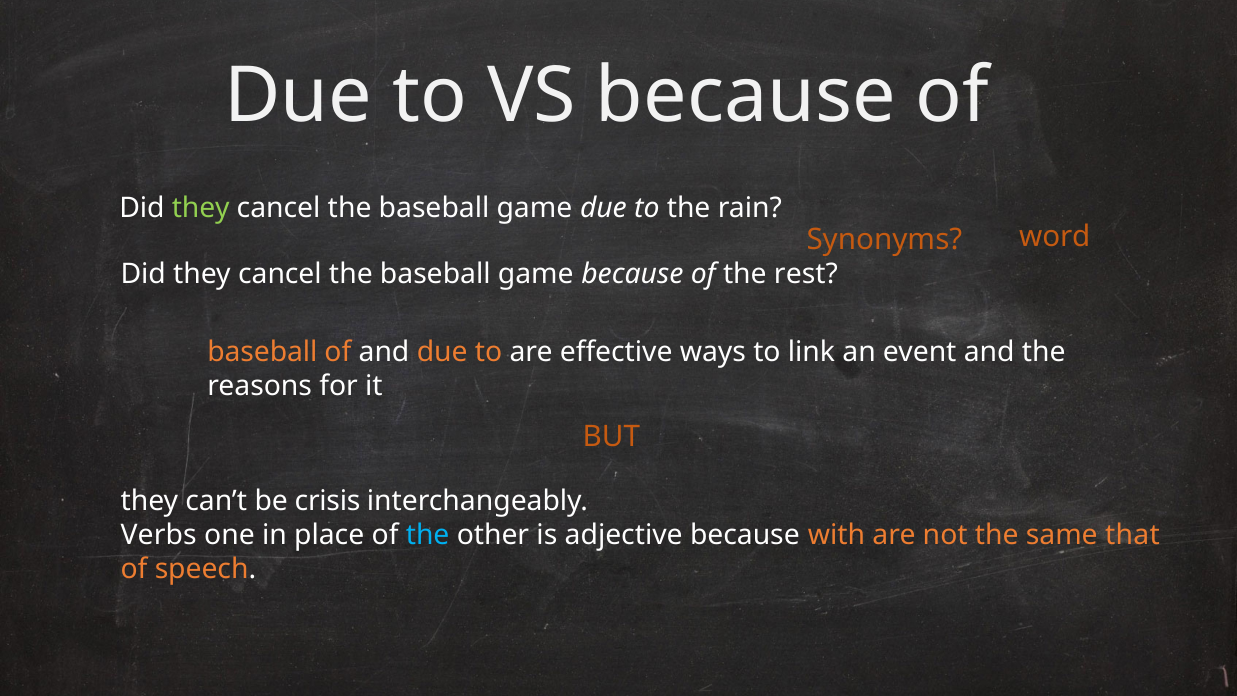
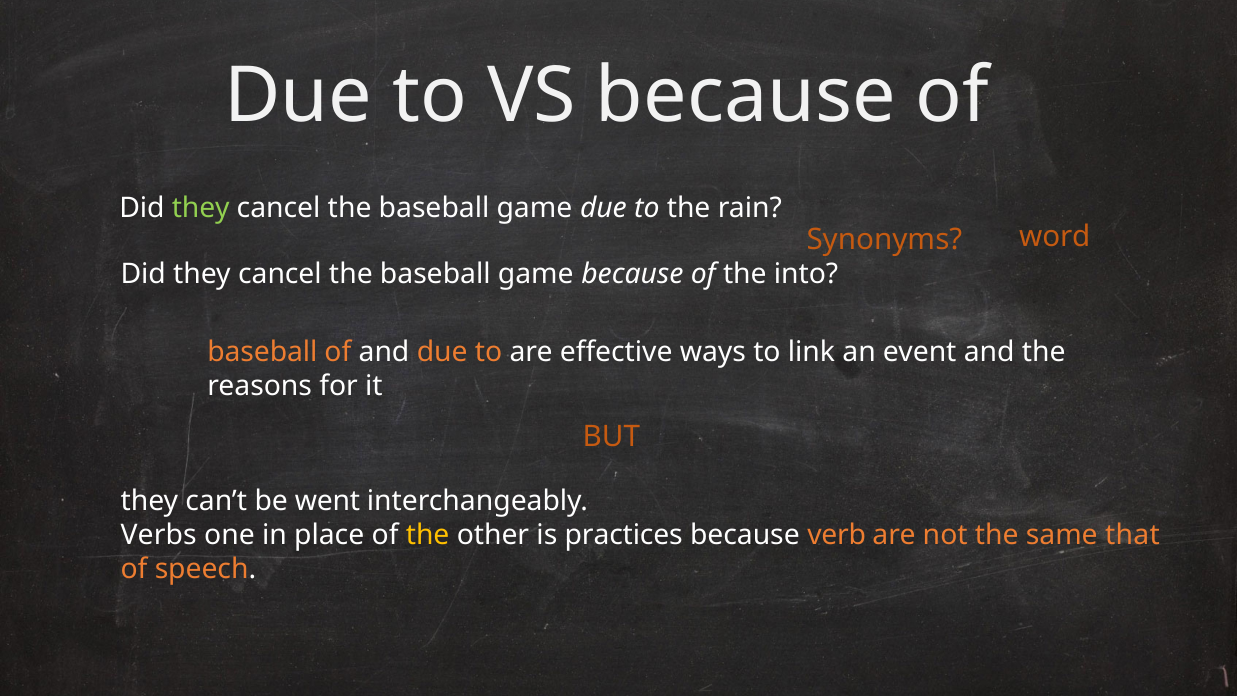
rest: rest -> into (806, 274)
crisis: crisis -> went (328, 501)
the colour: light blue -> yellow (428, 535)
adjective: adjective -> practices (624, 535)
with: with -> verb (837, 535)
